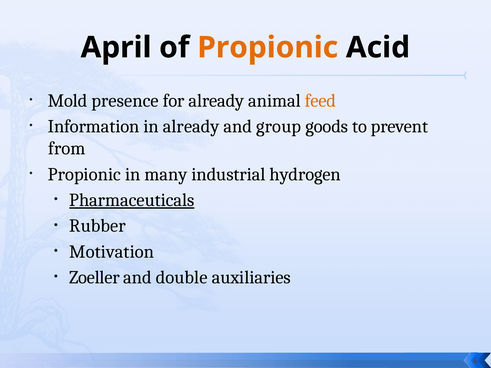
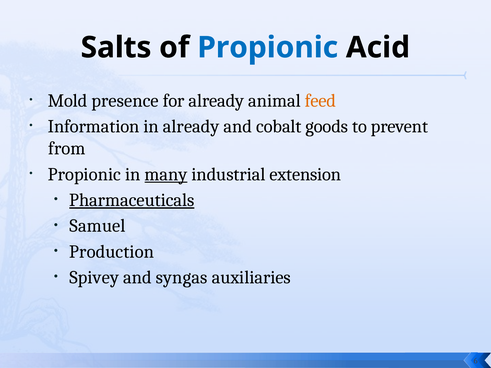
April: April -> Salts (116, 48)
Propionic colour: orange -> blue (268, 48)
group: group -> cobalt (279, 126)
many underline: none -> present (166, 174)
hydrogen: hydrogen -> extension (305, 174)
Rubber: Rubber -> Samuel (98, 226)
Motivation: Motivation -> Production (112, 252)
Zoeller: Zoeller -> Spivey (94, 278)
double: double -> syngas (182, 278)
